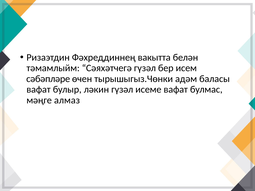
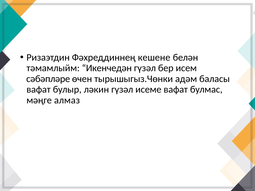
вакытта: вакытта -> кешене (154, 57)
Сәяхәтчегә: Сәяхәтчегә -> Икенчедән (107, 68)
